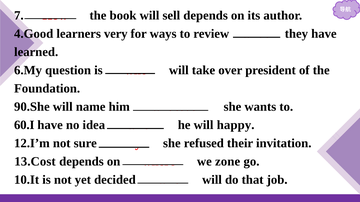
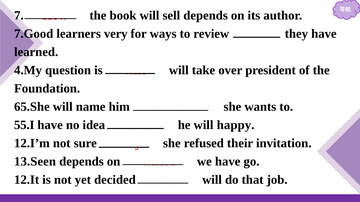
4.Good: 4.Good -> 7.Good (34, 34)
6.My: 6.My -> 4.My (28, 70)
90.She: 90.She -> 65.She (32, 107)
60.I: 60.I -> 55.I (24, 125)
13.Cost: 13.Cost -> 13.Seen (35, 162)
we zone: zone -> have (228, 162)
10.It: 10.It -> 12.It (27, 180)
